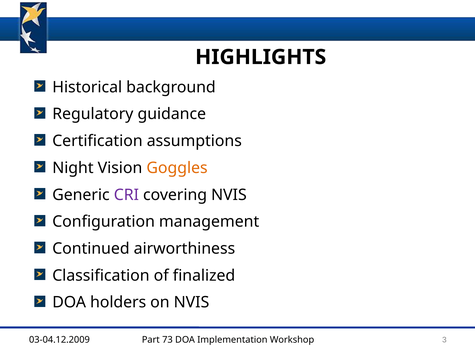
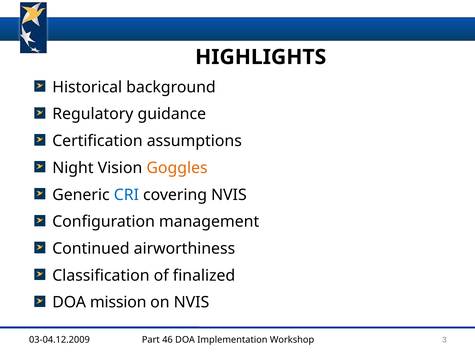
CRI colour: purple -> blue (126, 195)
holders: holders -> mission (118, 303)
73: 73 -> 46 (167, 340)
